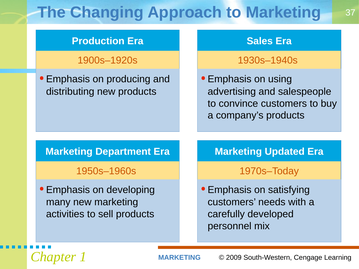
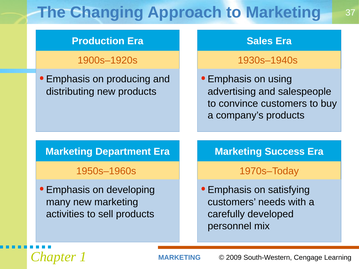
Updated: Updated -> Success (285, 152)
